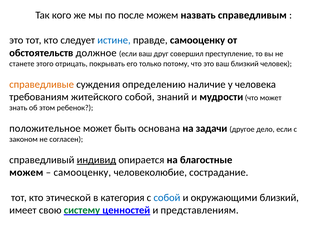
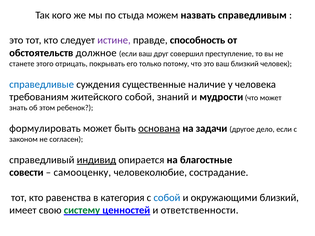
после: после -> стыда (131, 15)
истине colour: blue -> purple (114, 40)
правде самооценку: самооценку -> способность (198, 40)
справедливые colour: orange -> blue (42, 84)
определению: определению -> существенные (154, 84)
положительное: положительное -> формулировать (45, 128)
основана underline: none -> present (159, 128)
можем: можем -> совести (26, 173)
этической: этической -> равенства (68, 198)
представлениям: представлениям -> ответственности (200, 210)
